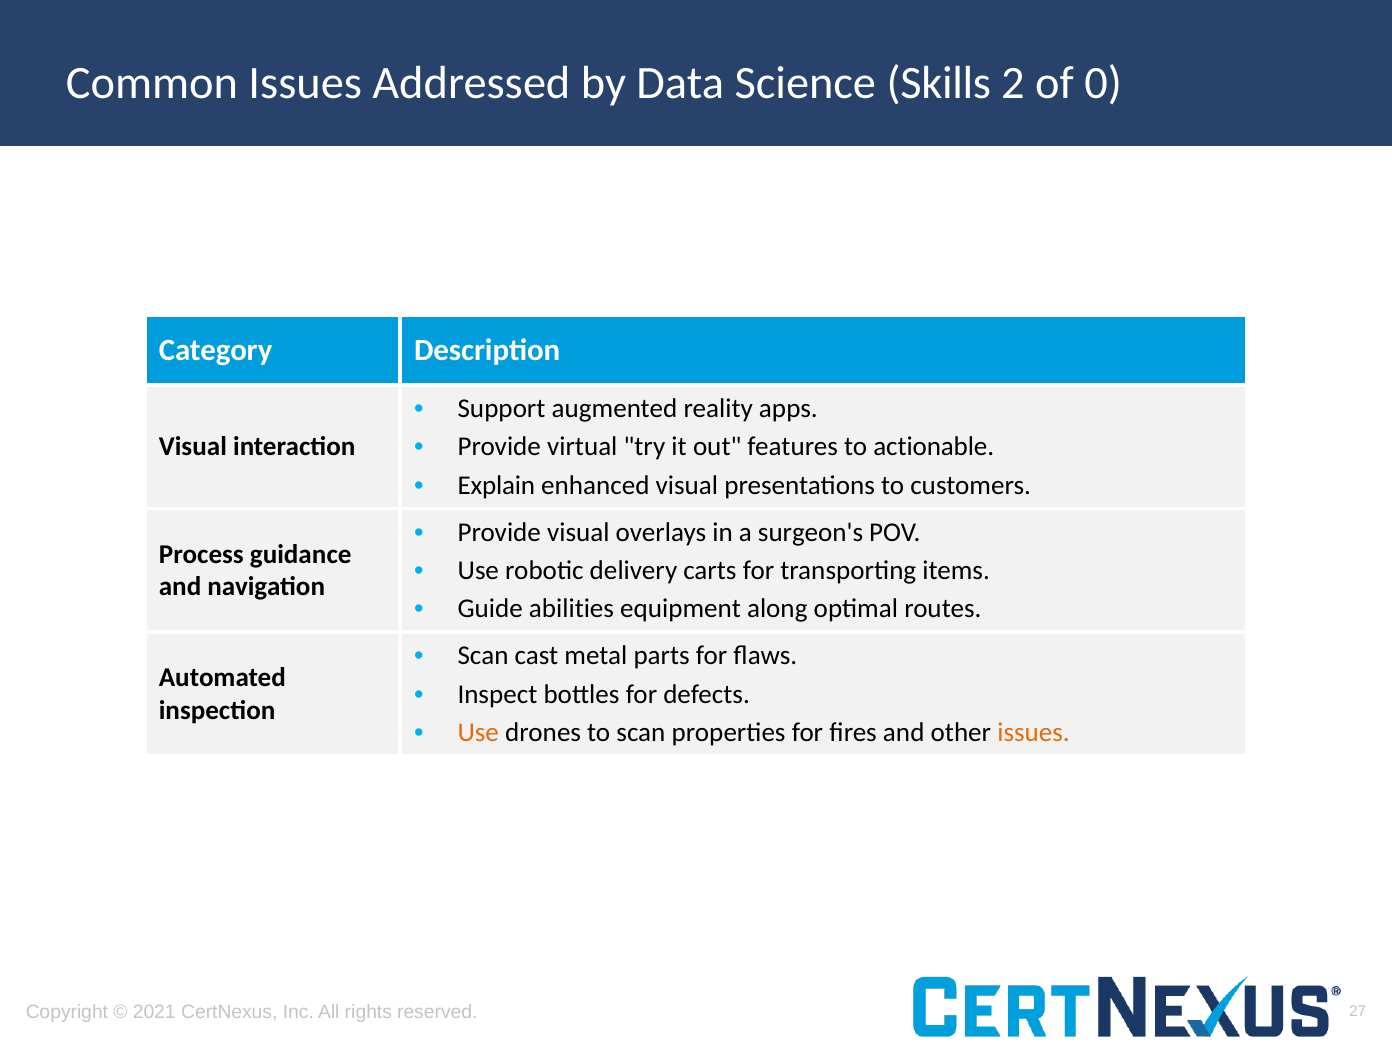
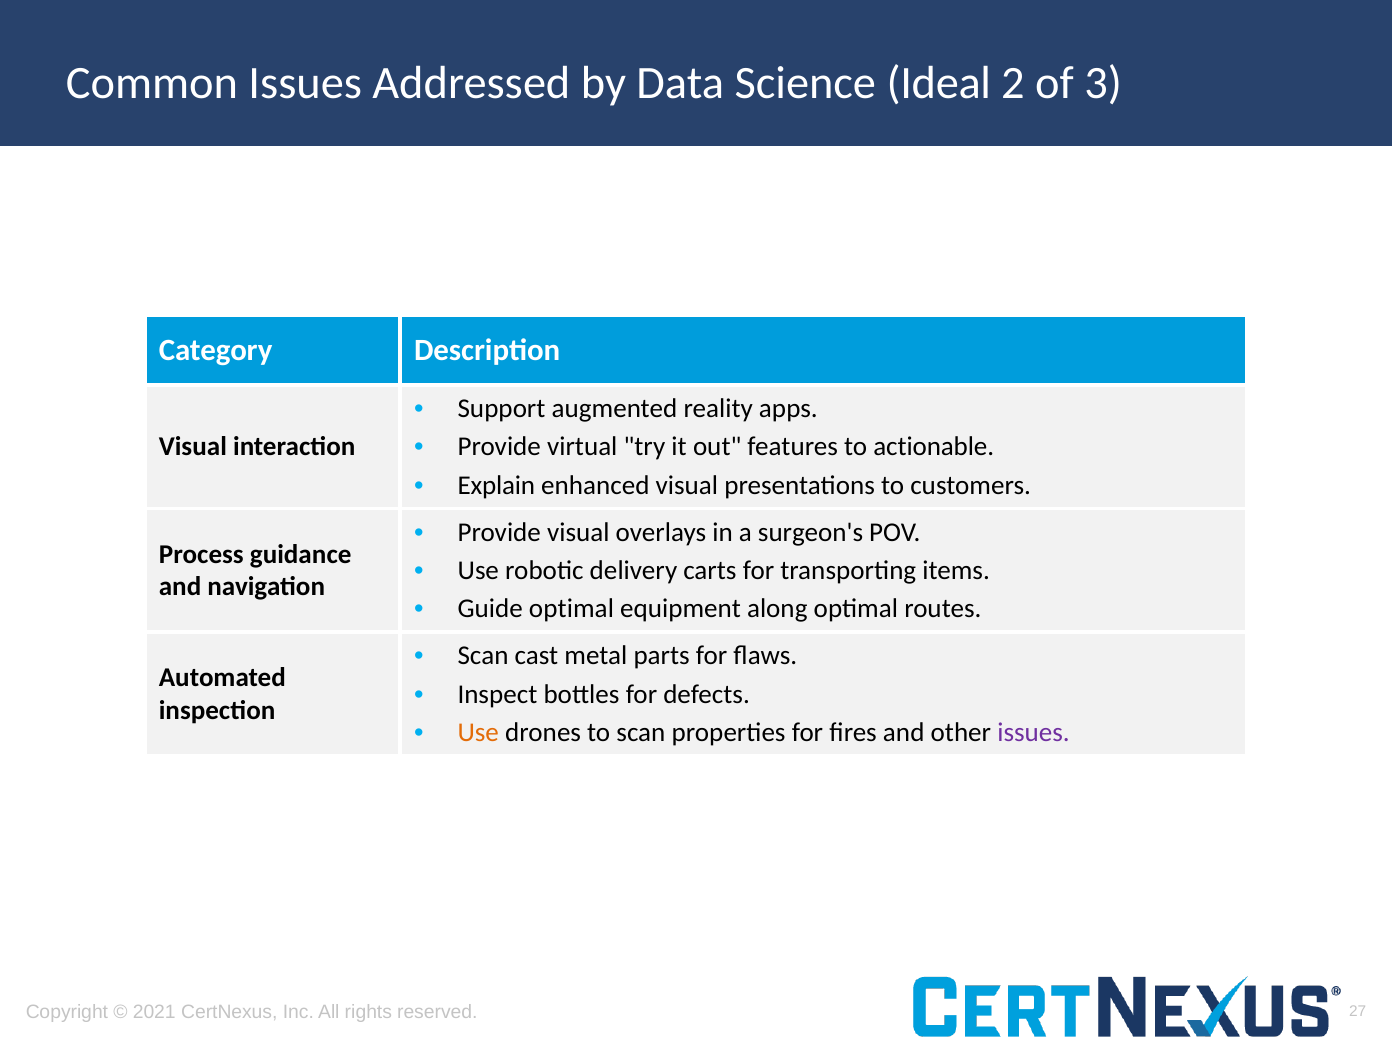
Skills: Skills -> Ideal (939, 83)
0: 0 -> 3 (1103, 83)
Guide abilities: abilities -> optimal (571, 609)
issues colour: orange -> purple (1034, 733)
